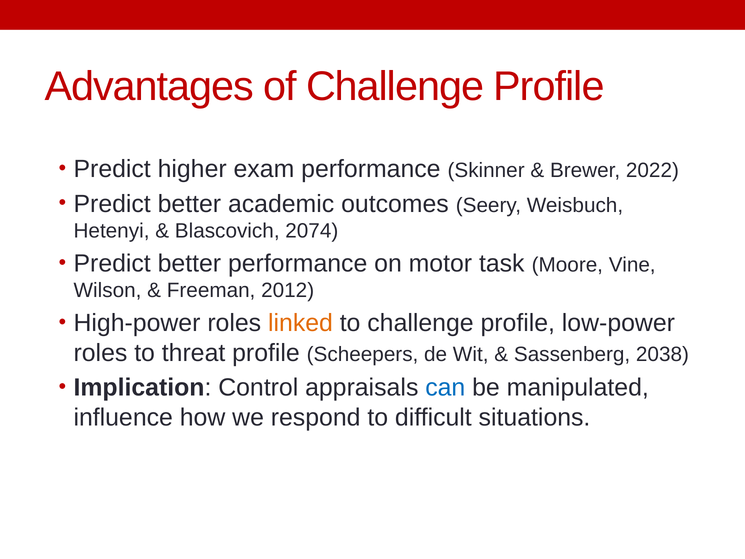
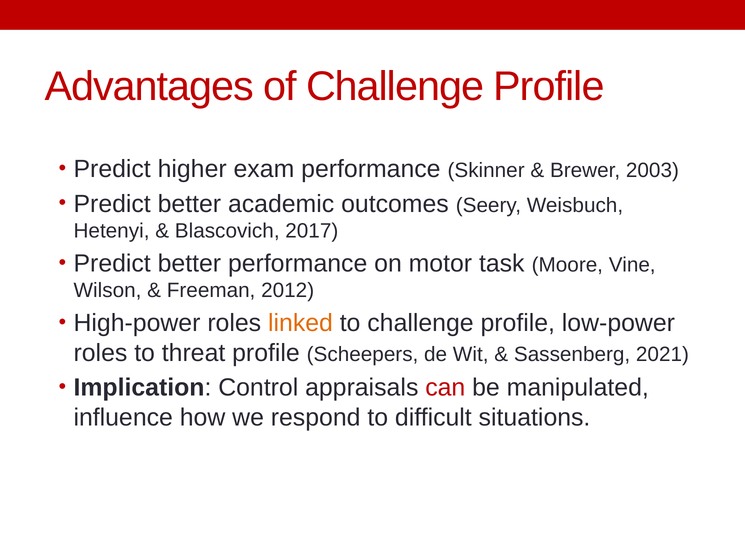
2022: 2022 -> 2003 (652, 170)
2074: 2074 -> 2017 (312, 231)
2038: 2038 -> 2021 (662, 354)
can colour: blue -> red (445, 388)
